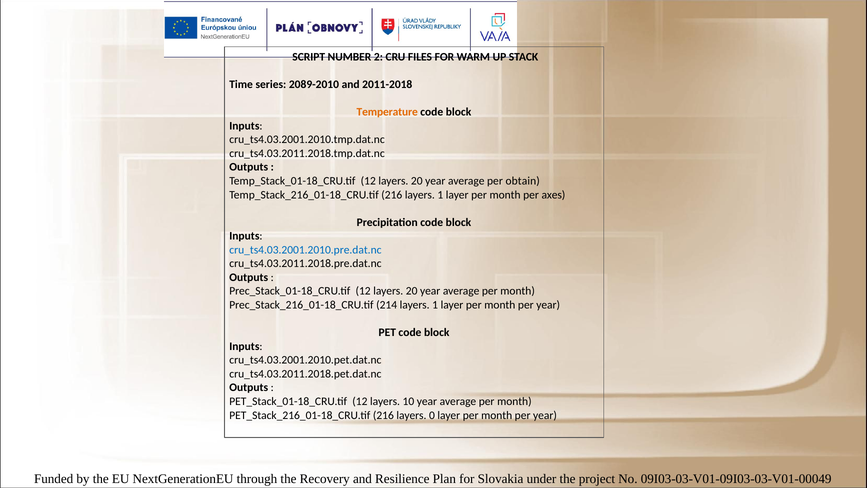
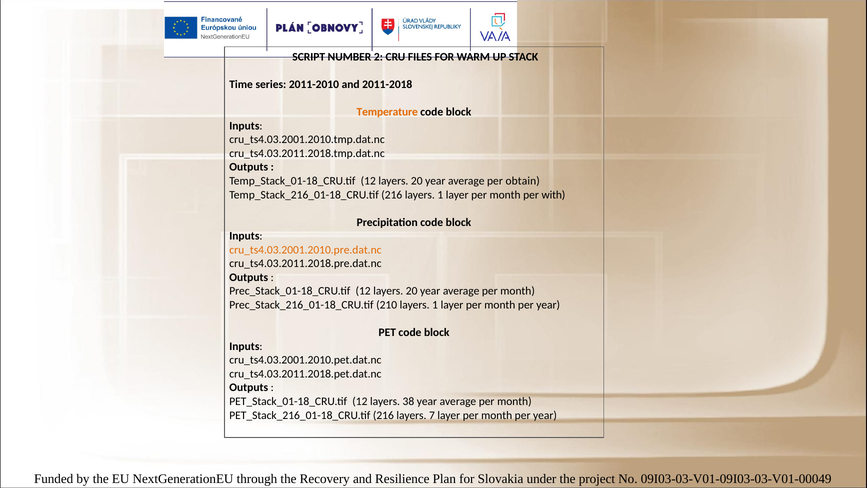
2089-2010: 2089-2010 -> 2011-2010 (314, 84)
axes: axes -> with (553, 195)
cru_ts4.03.2001.2010.pre.dat.nc colour: blue -> orange (305, 250)
214: 214 -> 210 (387, 305)
10: 10 -> 38 (408, 401)
0: 0 -> 7 (432, 415)
